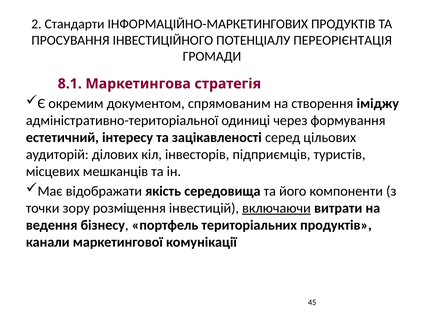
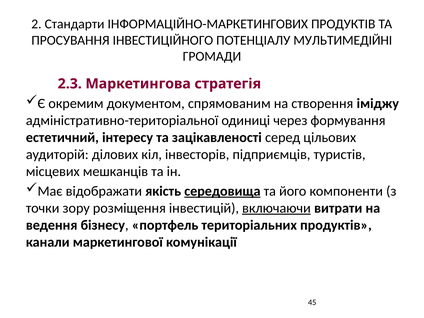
ПЕРЕОРІЄНТАЦІЯ: ПЕРЕОРІЄНТАЦІЯ -> МУЛЬТИМЕДІЙНІ (343, 40)
8.1: 8.1 -> 2.3 (70, 84)
середовища underline: none -> present (222, 191)
